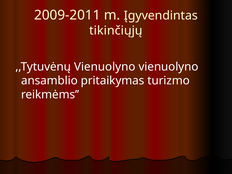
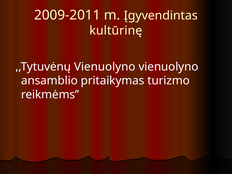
tikinčiųjų: tikinčiųjų -> kultūrinę (116, 30)
